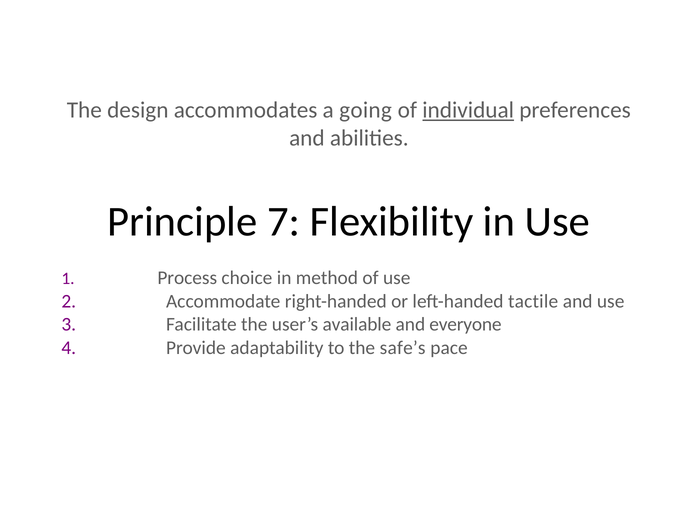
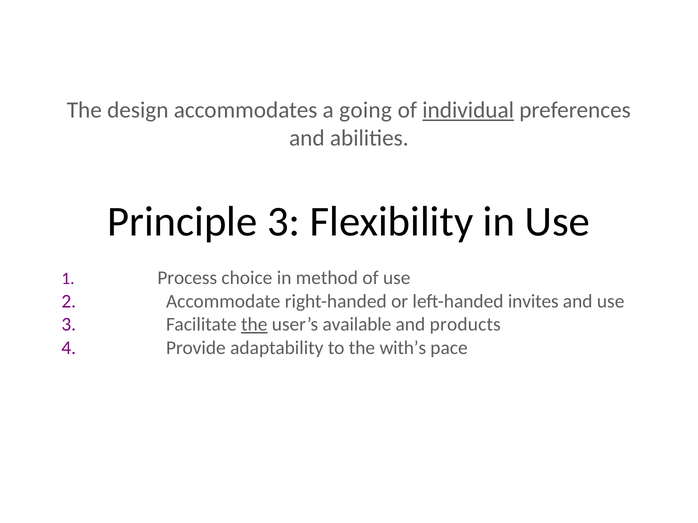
Principle 7: 7 -> 3 (284, 222)
tactile: tactile -> invites (533, 301)
the underline: none -> present (254, 325)
everyone: everyone -> products (465, 325)
safe’s: safe’s -> with’s (403, 348)
